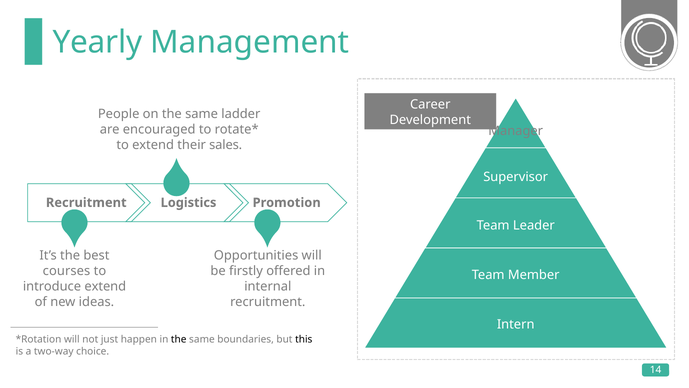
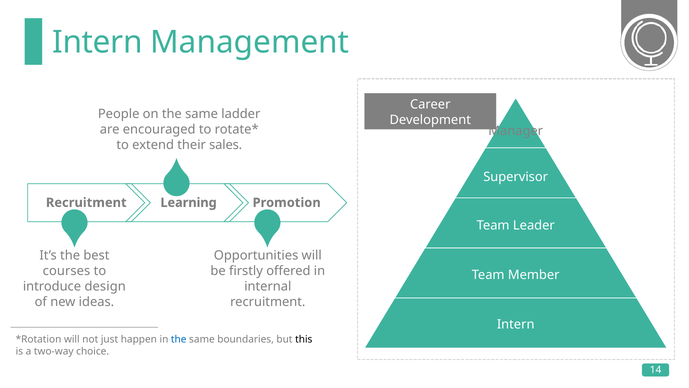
Yearly: Yearly -> Intern (97, 43)
Logistics: Logistics -> Learning (189, 202)
introduce extend: extend -> design (105, 286)
the colour: black -> blue (179, 339)
